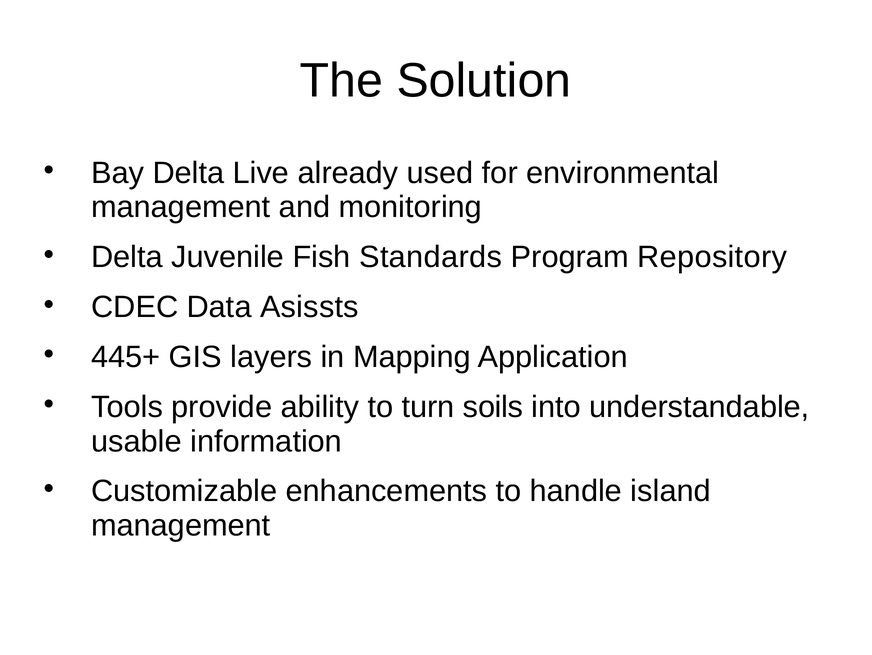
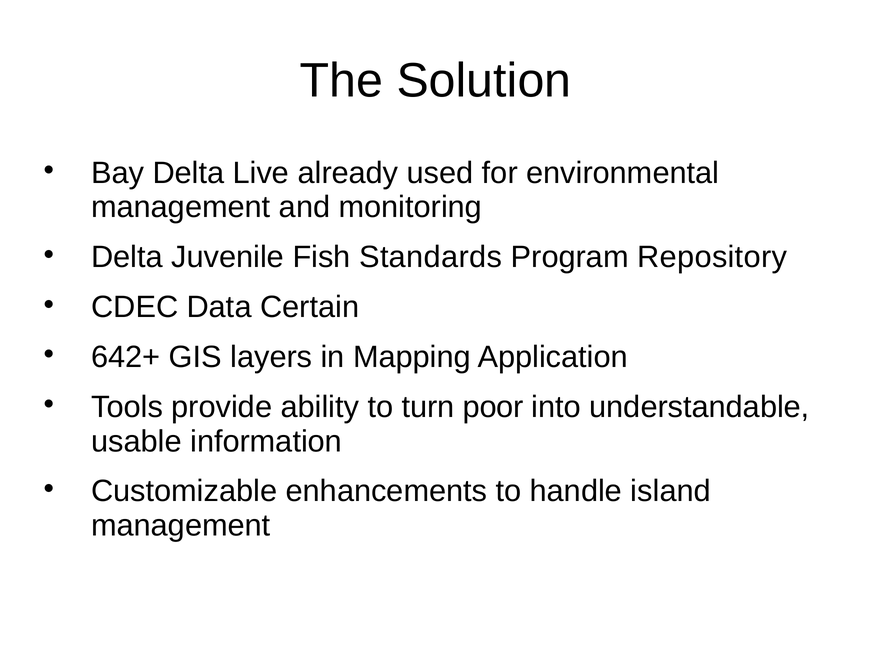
Asissts: Asissts -> Certain (310, 307)
445+: 445+ -> 642+ (126, 357)
soils: soils -> poor (493, 407)
